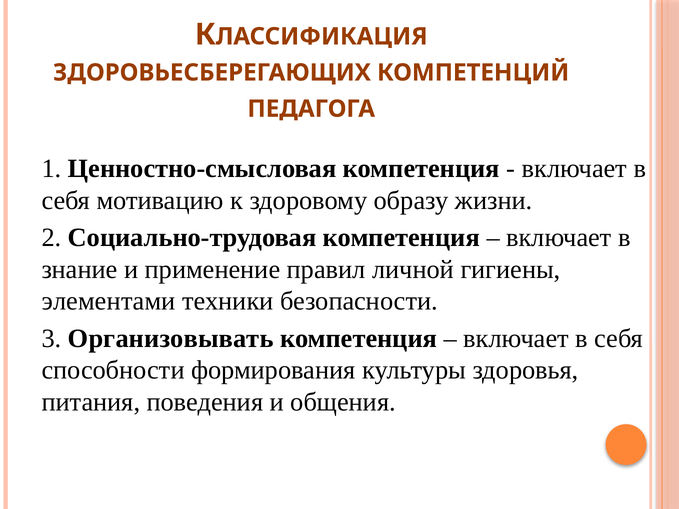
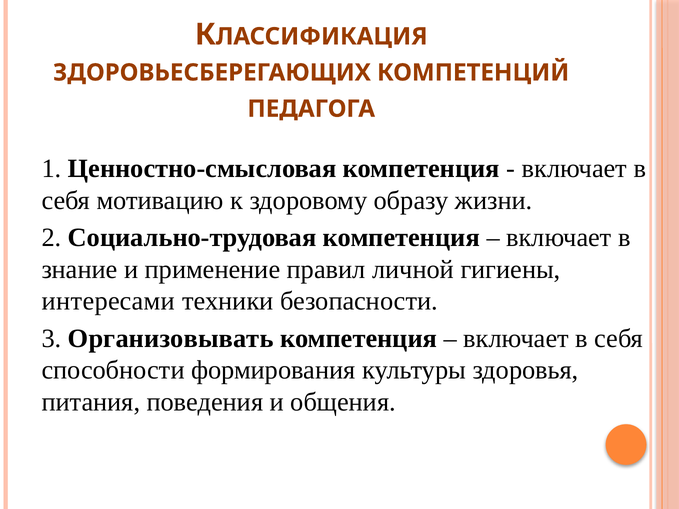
элементами: элементами -> интересами (108, 301)
